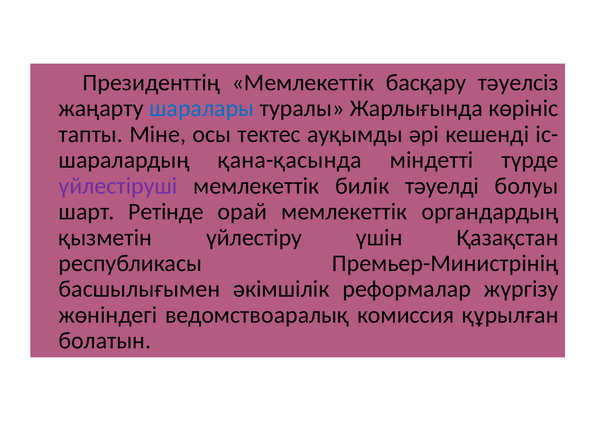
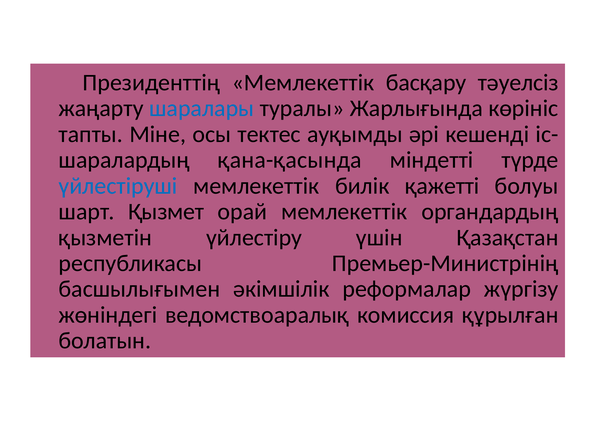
үйлестіруші colour: purple -> blue (118, 186)
тәуелді: тәуелді -> қажетті (442, 186)
Ретінде: Ретінде -> Қызмет (166, 212)
